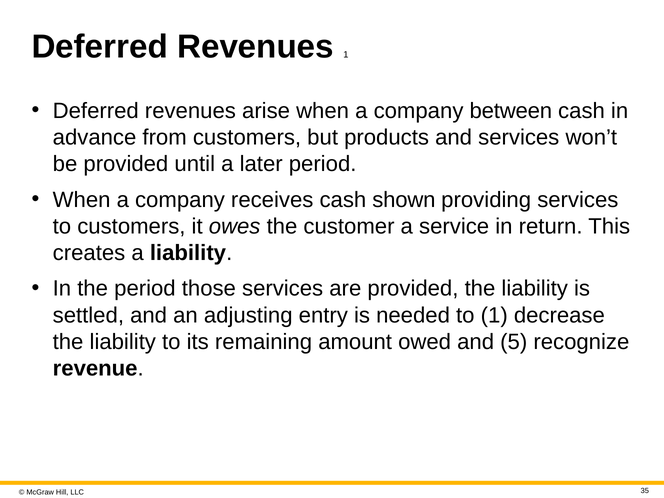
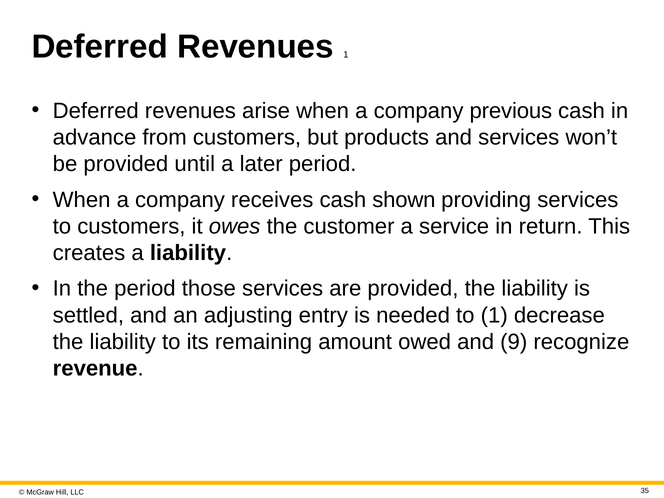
between: between -> previous (511, 111)
5: 5 -> 9 (514, 342)
